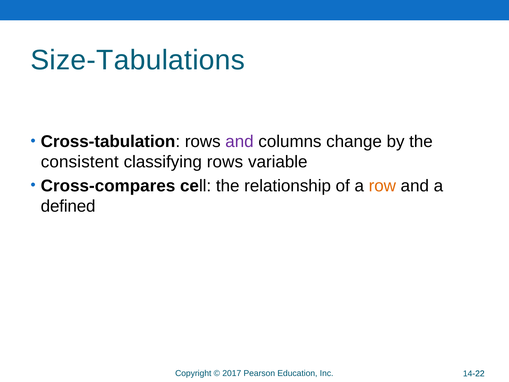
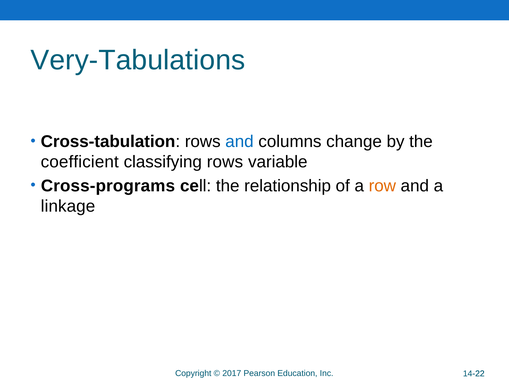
Size-Tabulations: Size-Tabulations -> Very-Tabulations (138, 60)
and colour: purple -> blue (239, 142)
consistent: consistent -> coefficient (80, 162)
Cross-compares: Cross-compares -> Cross-programs (108, 186)
defined: defined -> linkage (68, 206)
